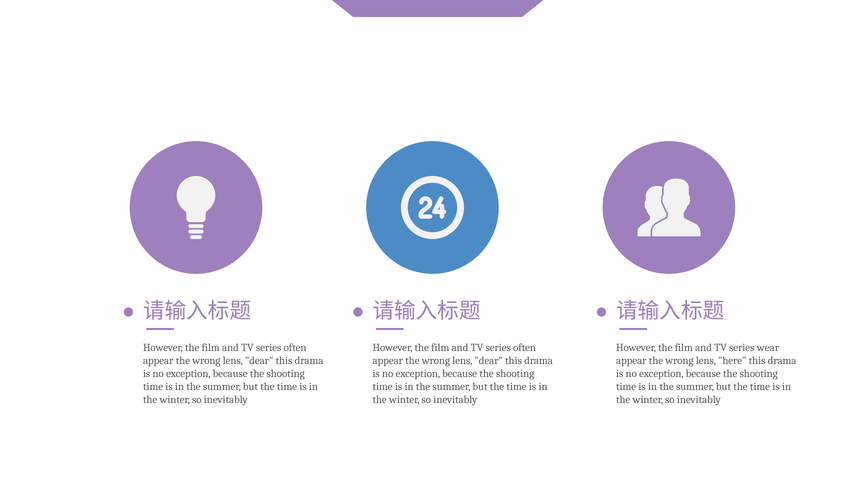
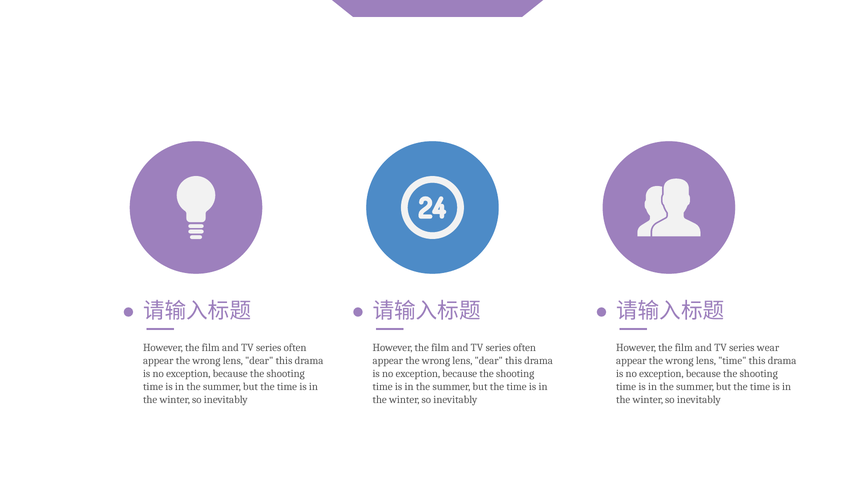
lens here: here -> time (732, 361)
